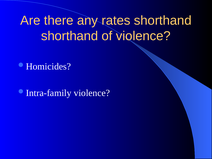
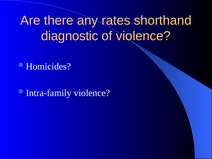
shorthand: shorthand -> diagnostic (70, 36)
